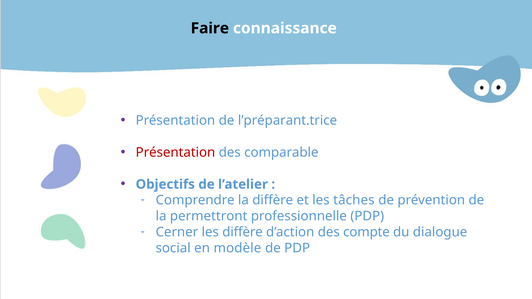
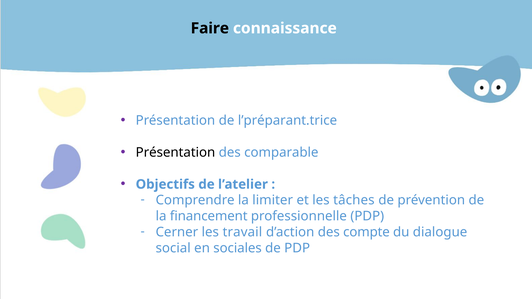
Présentation colour: red -> black (175, 153)
la diffère: diffère -> limiter (273, 200)
permettront: permettront -> financement (209, 216)
les diffère: diffère -> travail (242, 232)
modèle: modèle -> sociales (238, 248)
